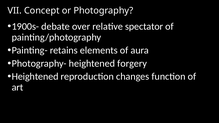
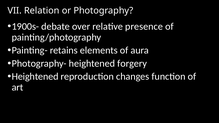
Concept: Concept -> Relation (42, 11)
spectator: spectator -> presence (144, 26)
